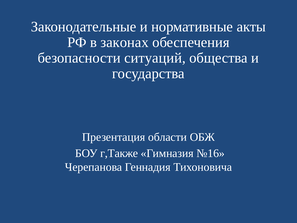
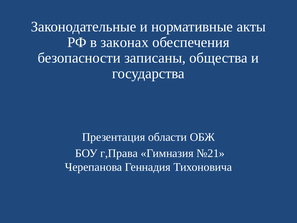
ситуаций: ситуаций -> записаны (155, 58)
г,Также: г,Также -> г,Права (119, 153)
№16: №16 -> №21 (211, 153)
